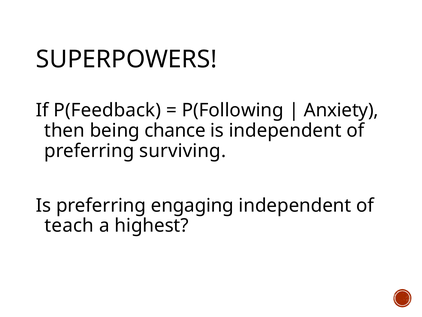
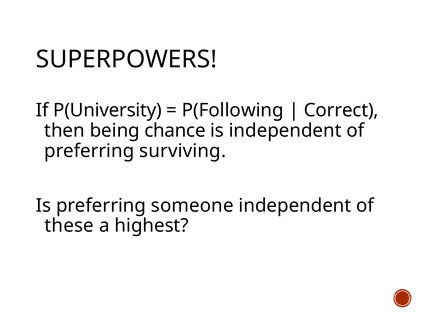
P(Feedback: P(Feedback -> P(University (107, 110)
Anxiety: Anxiety -> Correct (341, 110)
engaging: engaging -> someone (192, 205)
teach: teach -> these (69, 225)
